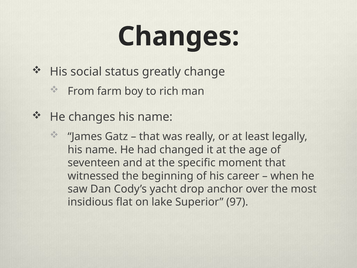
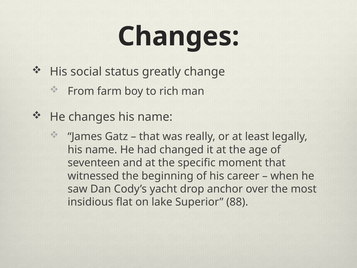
97: 97 -> 88 (237, 202)
